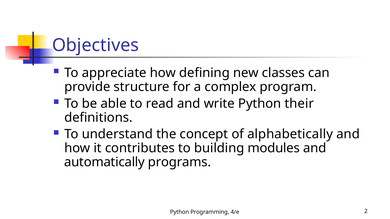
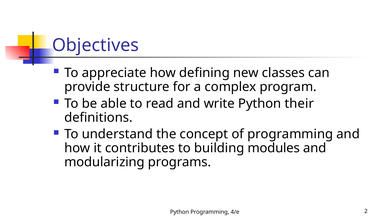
of alphabetically: alphabetically -> programming (290, 134)
automatically: automatically -> modularizing (104, 162)
